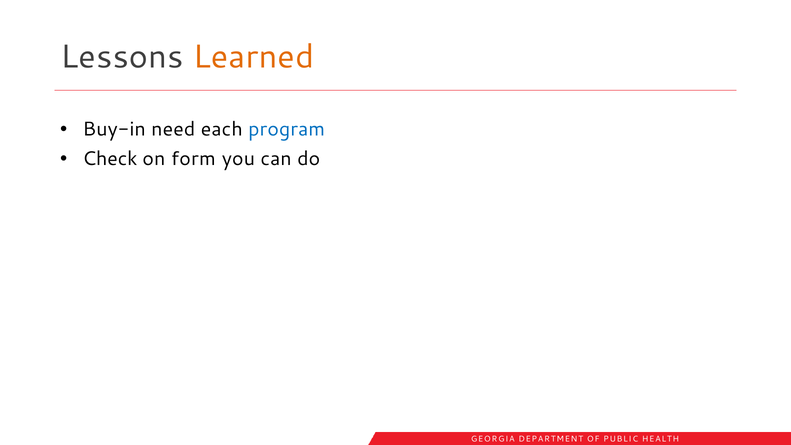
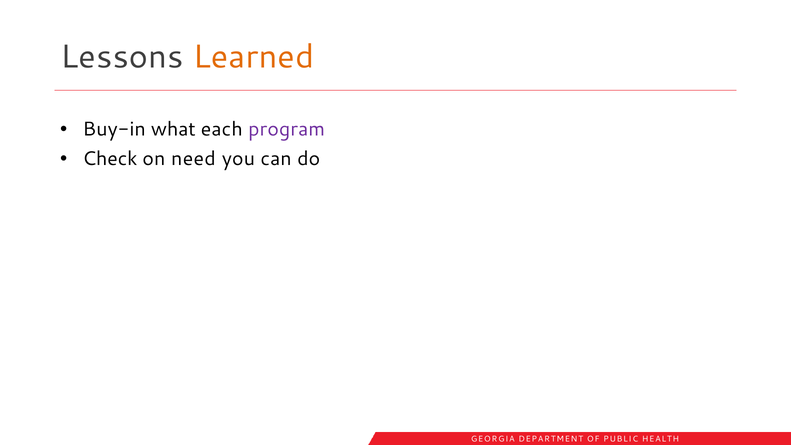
need: need -> what (173, 129)
program colour: blue -> purple (287, 129)
form: form -> need (193, 159)
